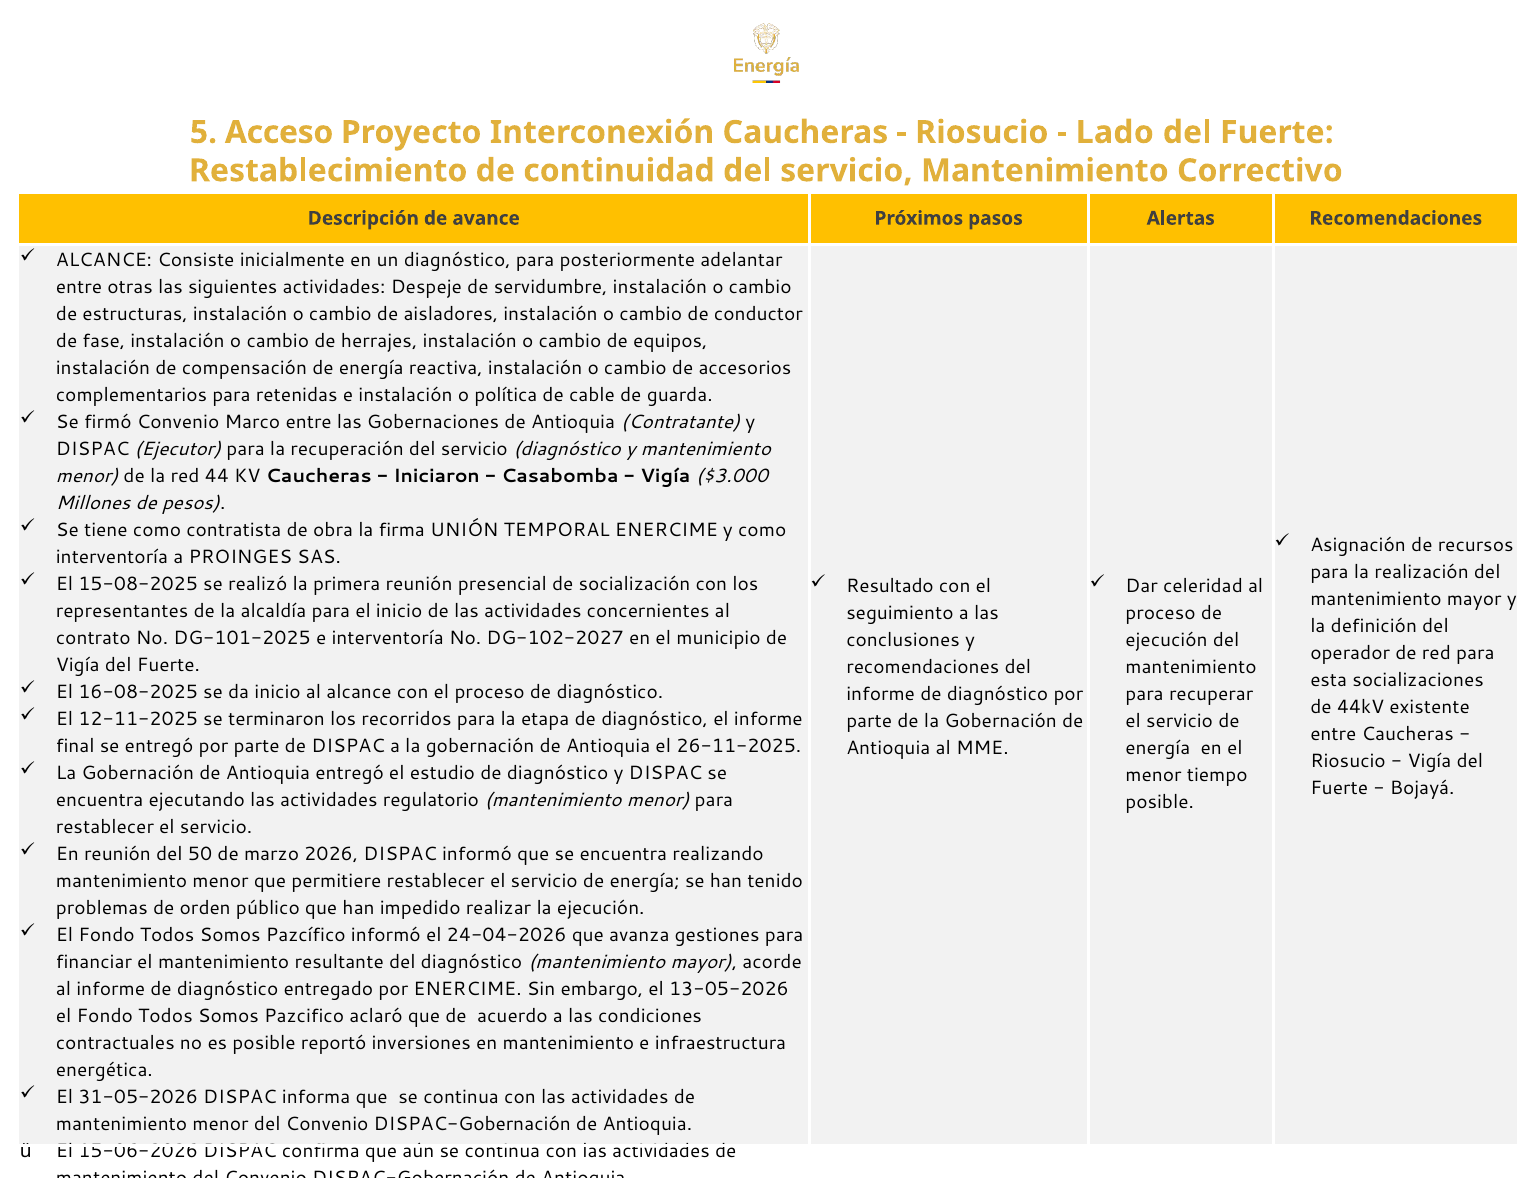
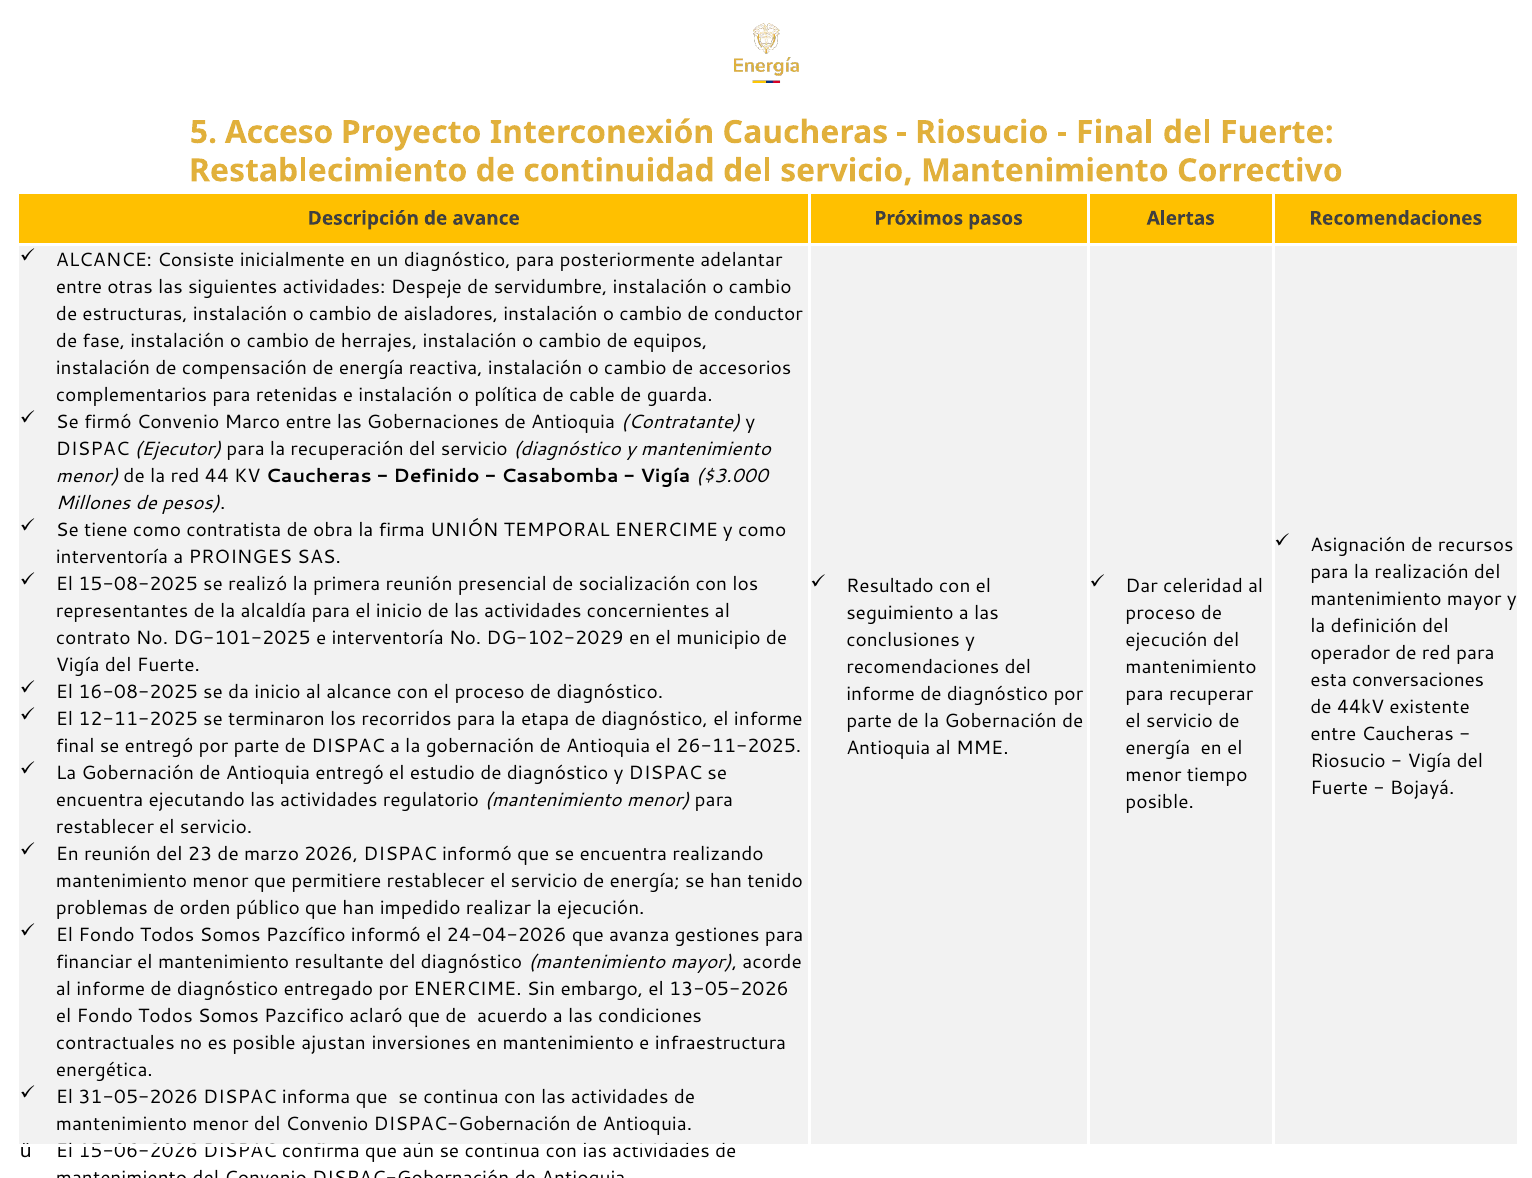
Lado: Lado -> Final (1115, 132)
Iniciaron: Iniciaron -> Definido (437, 477)
DG-102-2027: DG-102-2027 -> DG-102-2029 (555, 639)
socializaciones: socializaciones -> conversaciones (1418, 680)
50: 50 -> 23 (200, 855)
reportó: reportó -> ajustan (334, 1044)
